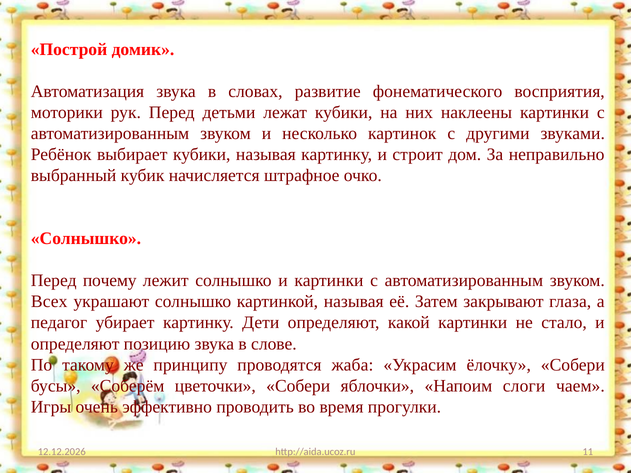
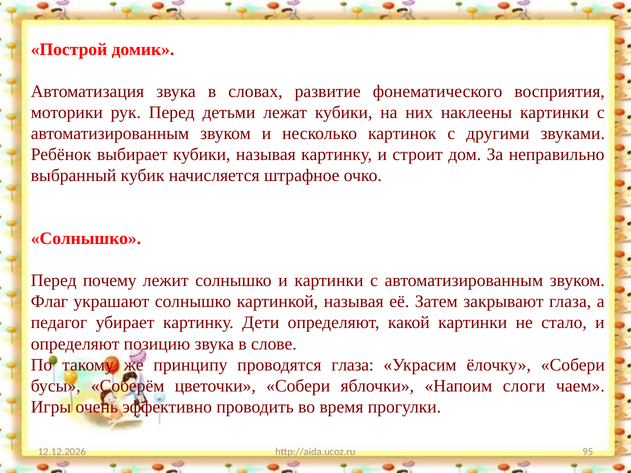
Всех: Всех -> Флаг (49, 302)
проводятся жаба: жаба -> глаза (353, 365)
11: 11 -> 95 (588, 452)
